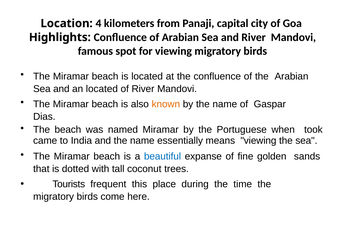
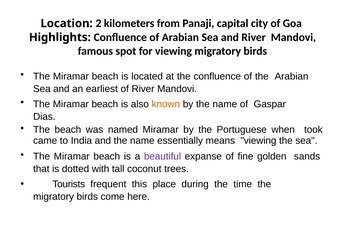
4: 4 -> 2 (98, 23)
an located: located -> earliest (102, 89)
beautiful colour: blue -> purple (163, 156)
